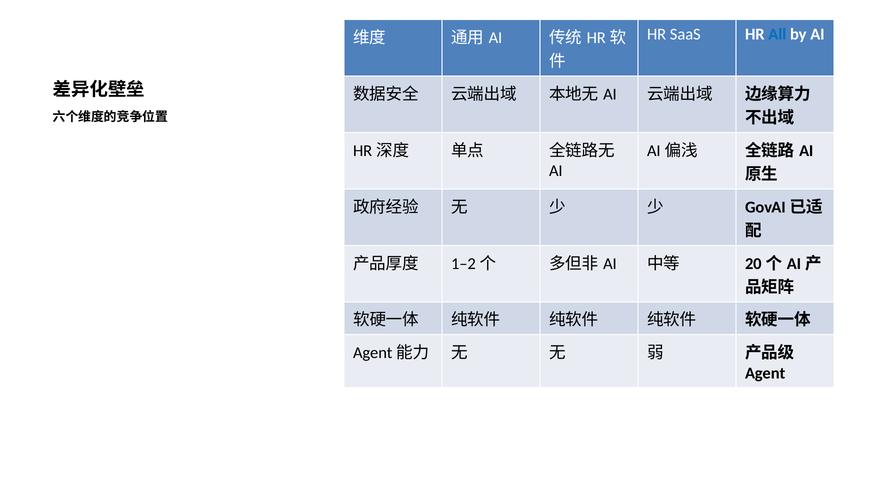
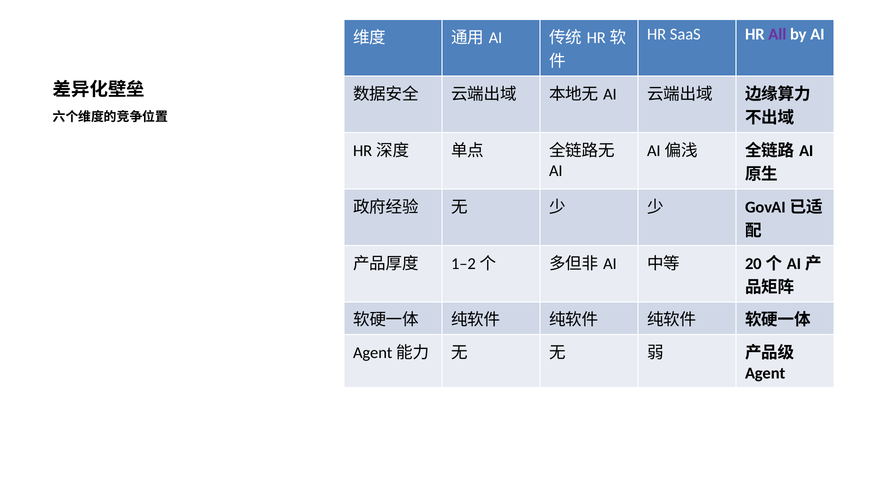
All colour: blue -> purple (777, 34)
